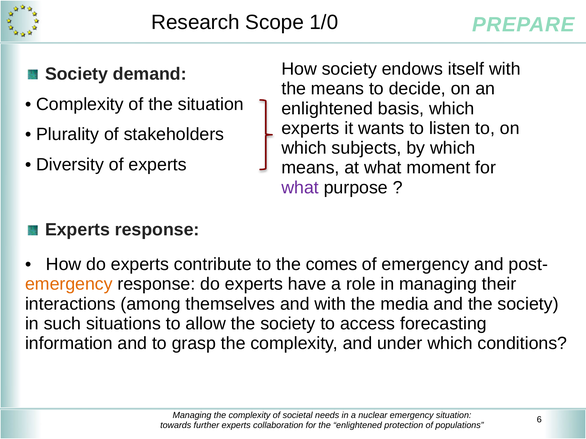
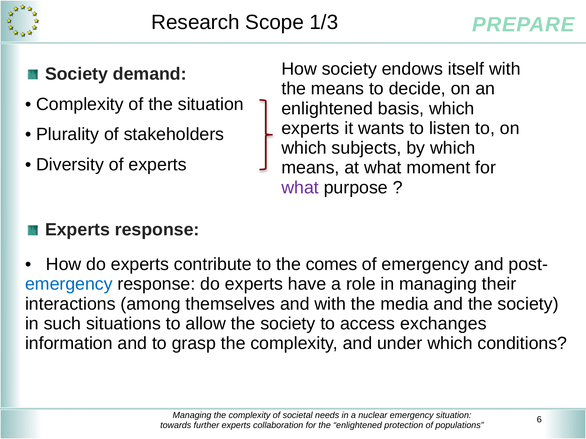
1/0: 1/0 -> 1/3 (324, 22)
emergency colour: orange -> blue (69, 284)
forecasting: forecasting -> exchanges (443, 324)
